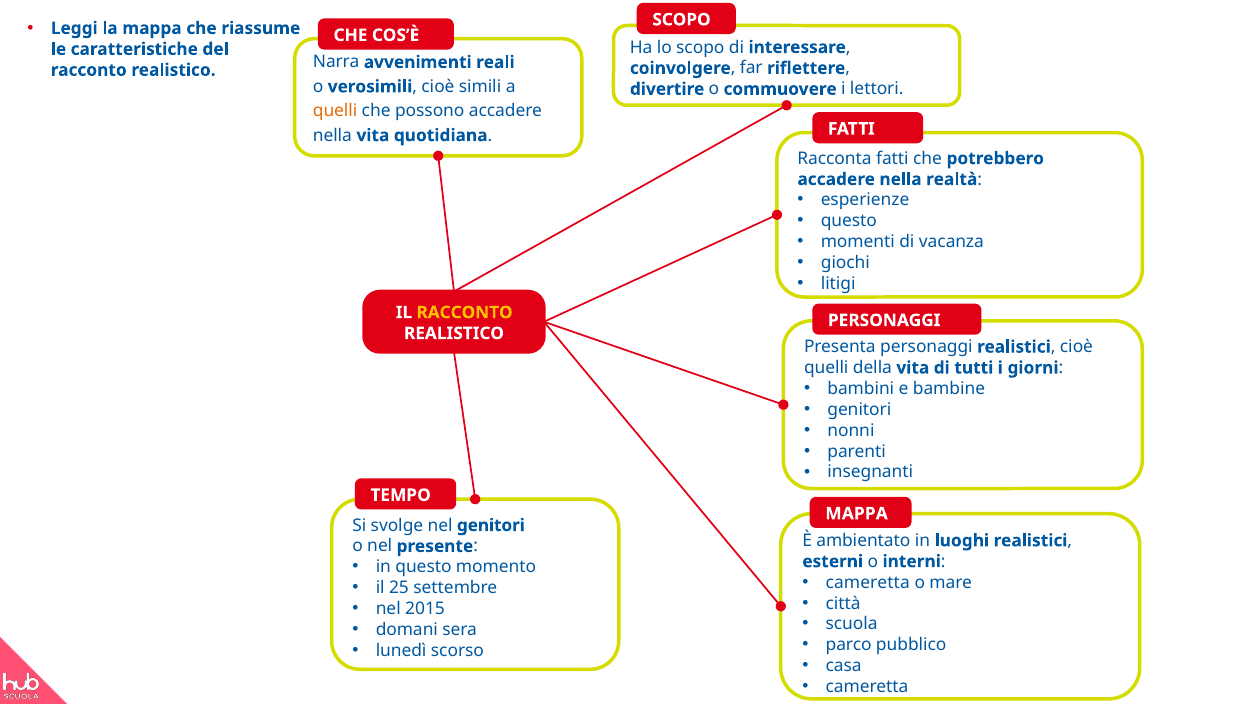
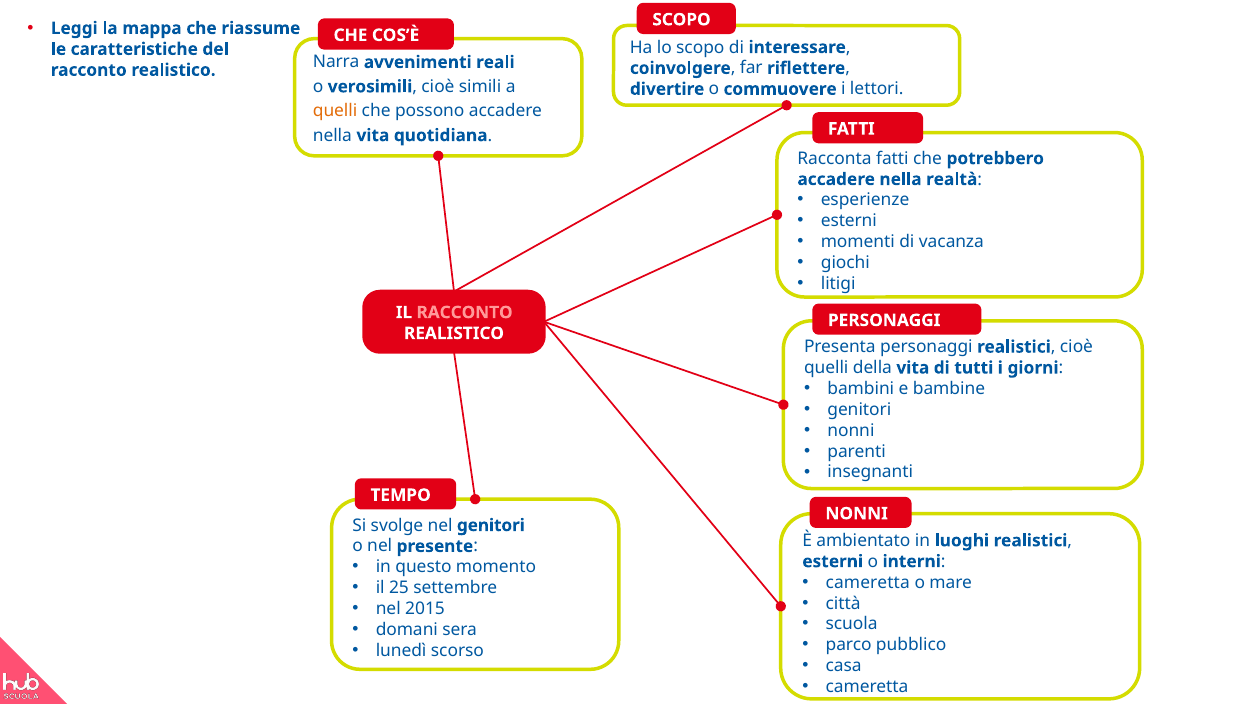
questo: questo -> esterni (849, 221)
RACCONTO colour: yellow -> pink (465, 312)
MAPPA: MAPPA -> NONNI (857, 513)
